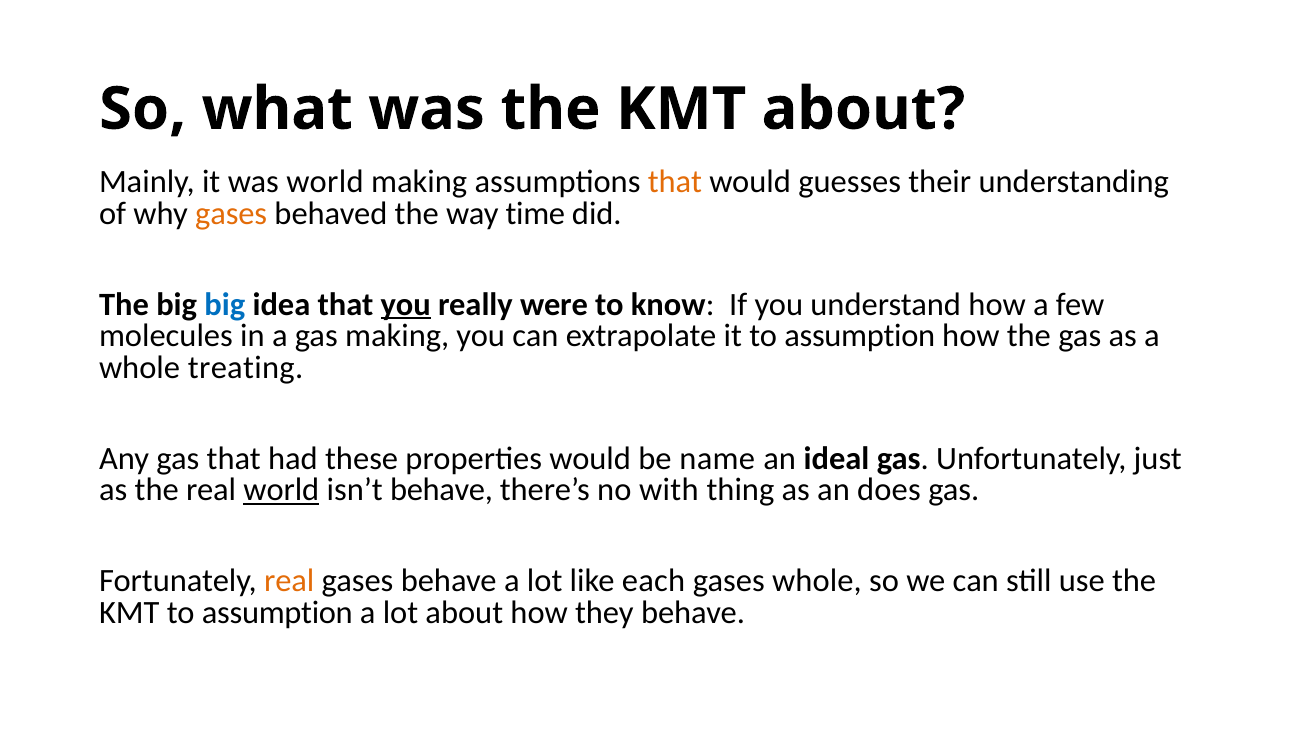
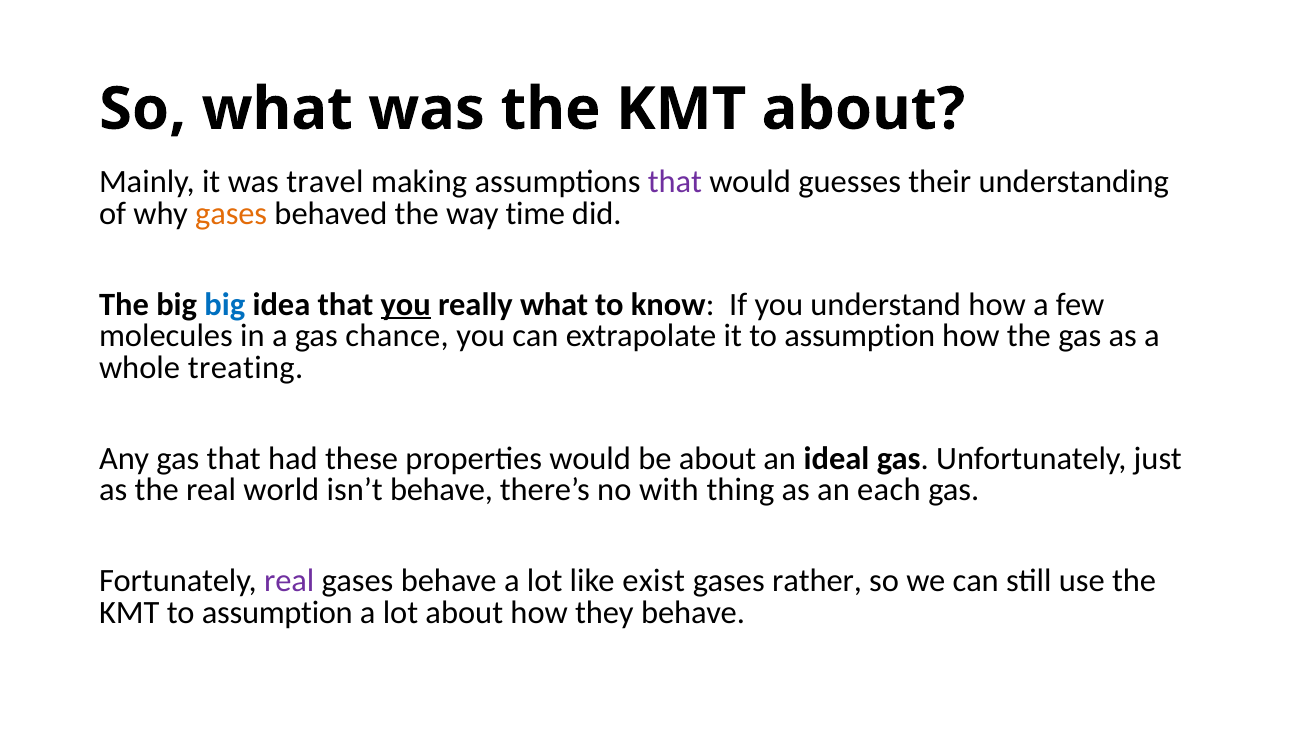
was world: world -> travel (325, 182)
that colour: orange -> purple (675, 182)
really were: were -> what (554, 304)
gas making: making -> chance (397, 336)
be name: name -> about (717, 459)
world underline: present -> none (281, 490)
does: does -> each (889, 490)
real colour: orange -> purple (289, 581)
each: each -> exist (654, 581)
gases whole: whole -> rather (817, 581)
